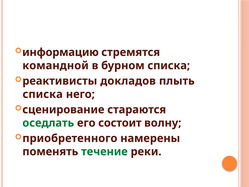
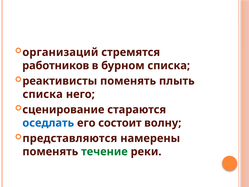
информацию: информацию -> организаций (60, 52)
командной: командной -> работников (56, 65)
реактивисты докладов: докладов -> поменять (128, 81)
оседлать colour: green -> blue (48, 123)
приобретенного: приобретенного -> представляются (70, 138)
